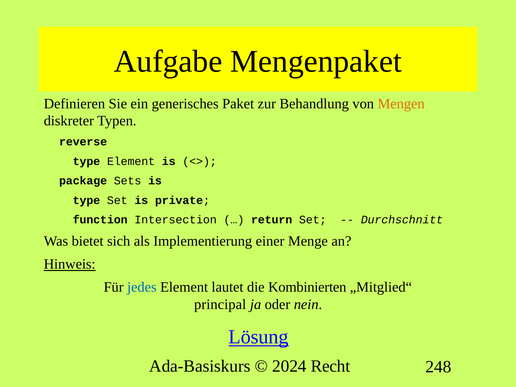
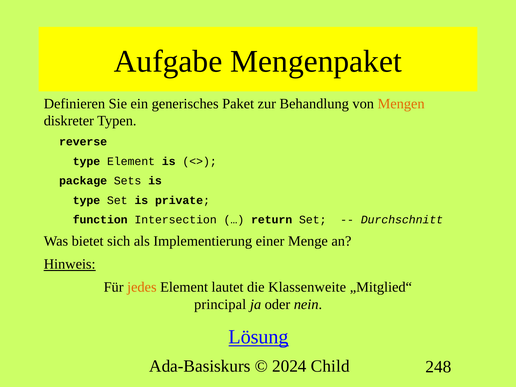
jedes colour: blue -> orange (142, 287)
Kombinierten: Kombinierten -> Klassenweite (307, 287)
Recht: Recht -> Child (330, 366)
